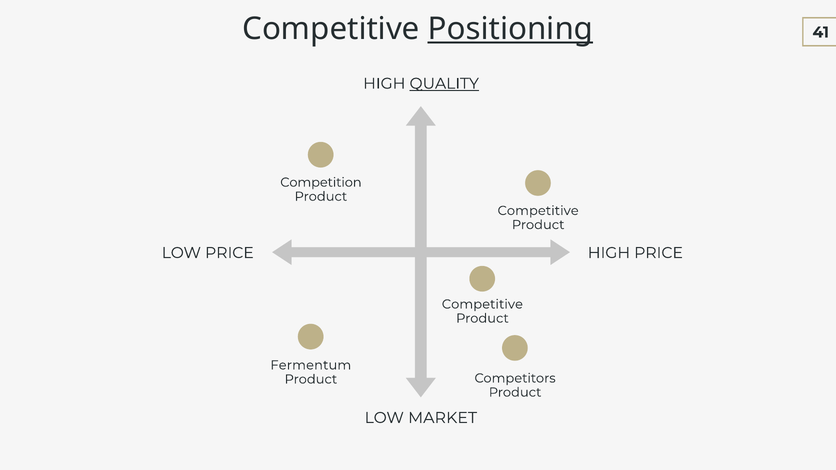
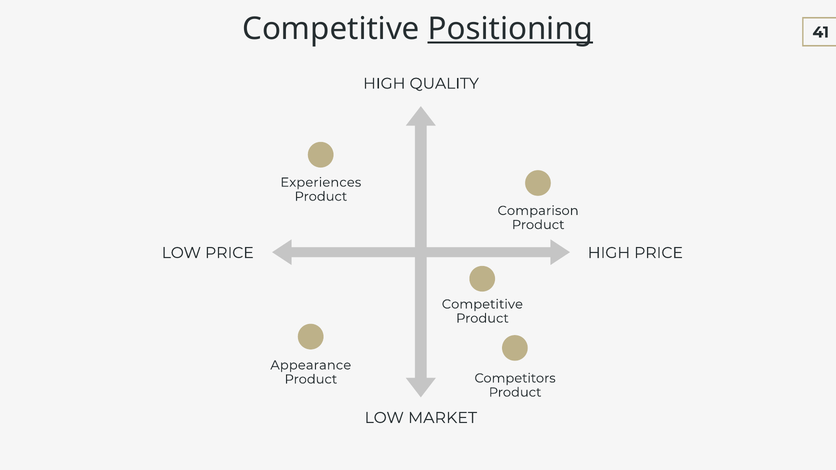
QUALITY underline: present -> none (444, 84)
Competition: Competition -> Experiences (321, 182)
Competitive: Competitive -> Comparison (538, 211)
Fermentum: Fermentum -> Appearance (311, 365)
